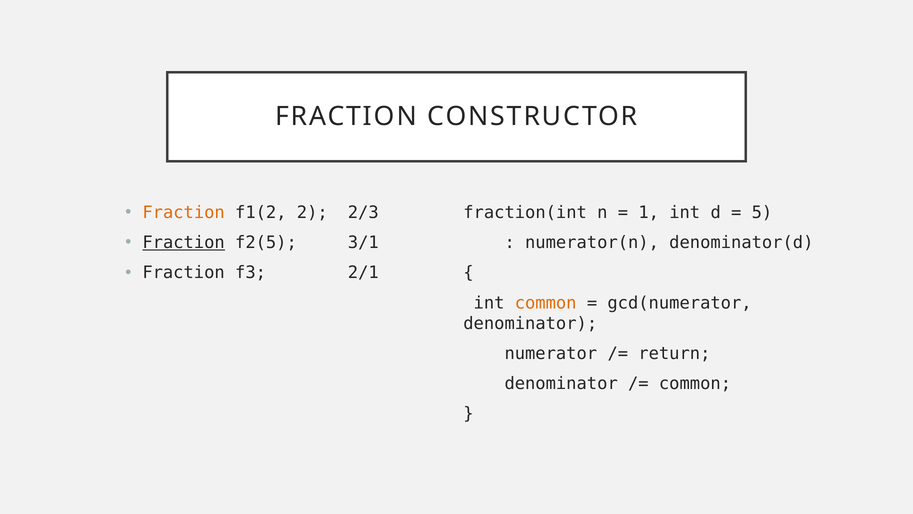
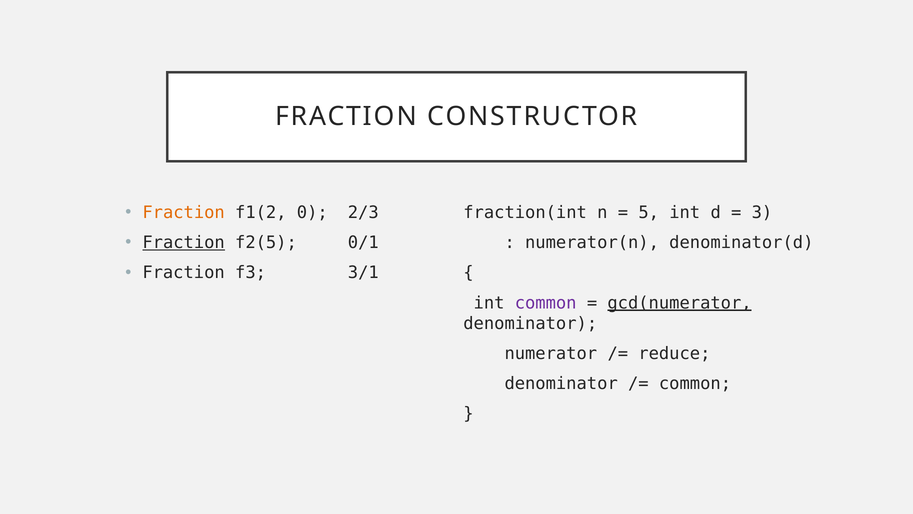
2: 2 -> 0 (312, 212)
1: 1 -> 5 (649, 212)
5: 5 -> 3 (762, 212)
3/1: 3/1 -> 0/1 (363, 243)
2/1: 2/1 -> 3/1 (363, 273)
common colour: orange -> purple (546, 303)
gcd(numerator underline: none -> present (680, 303)
return: return -> reduce (674, 353)
